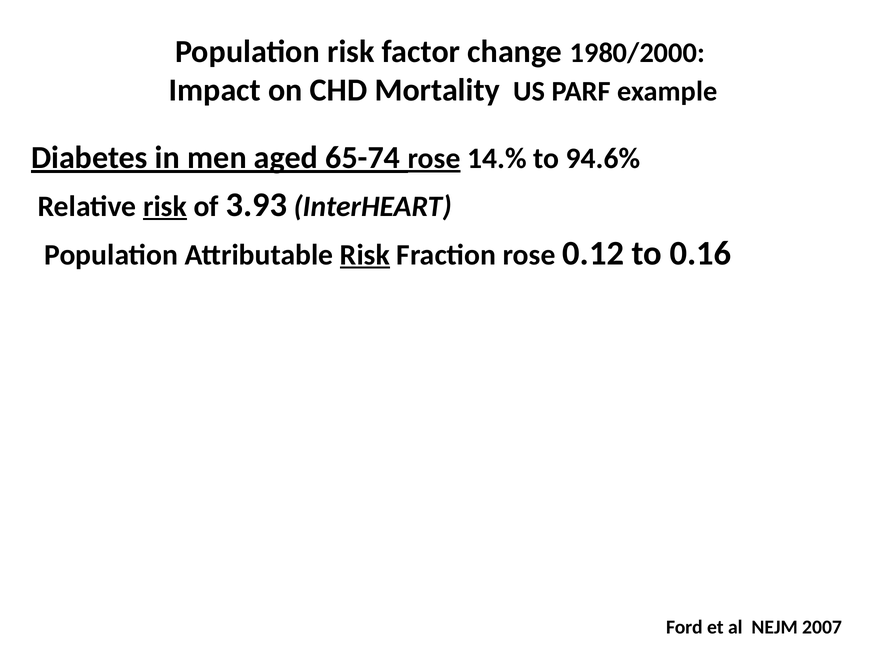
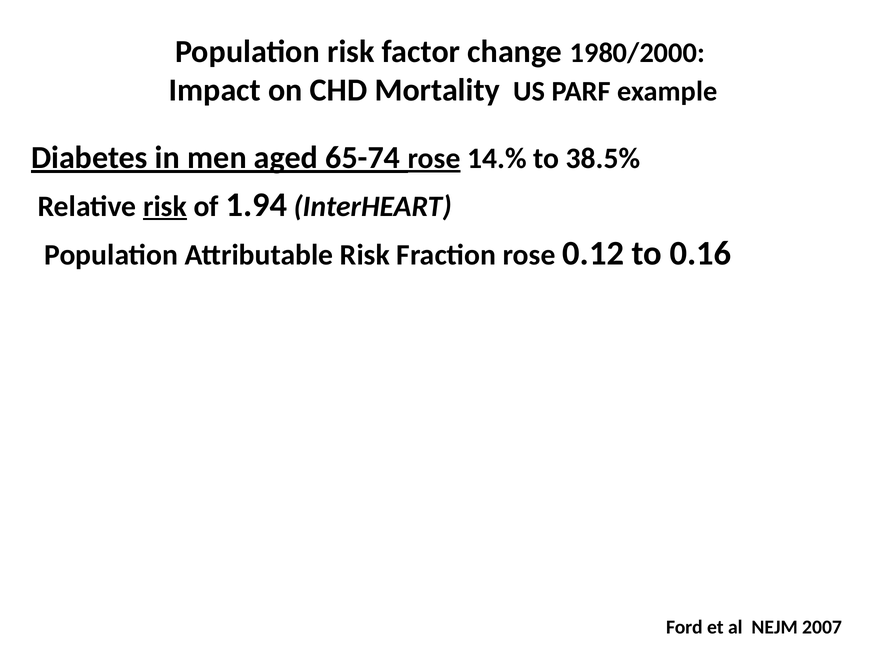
94.6%: 94.6% -> 38.5% (603, 159)
3.93: 3.93 -> 1.94 (256, 205)
Risk underline: present -> none (365, 255)
